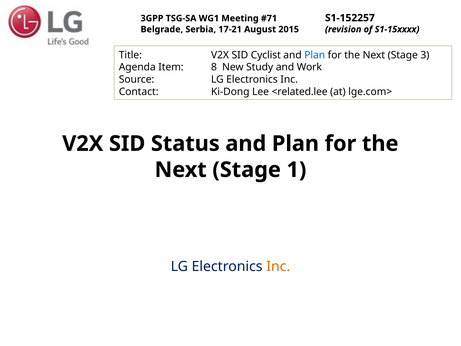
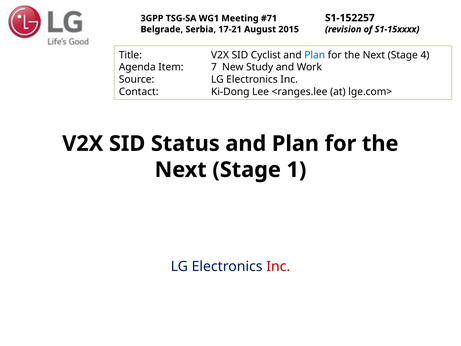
3: 3 -> 4 (425, 55)
8: 8 -> 7 (214, 67)
<related.lee: <related.lee -> <ranges.lee (300, 92)
Inc colour: orange -> red (278, 266)
